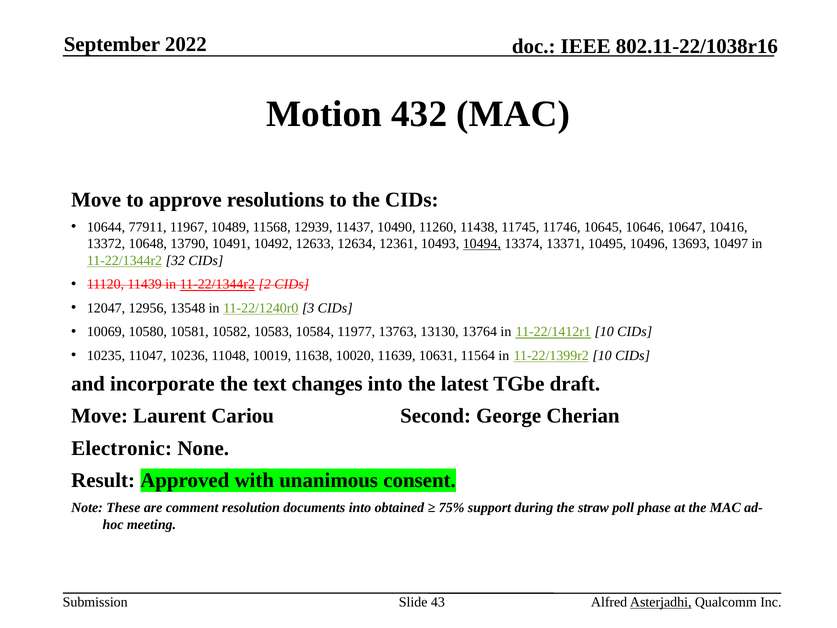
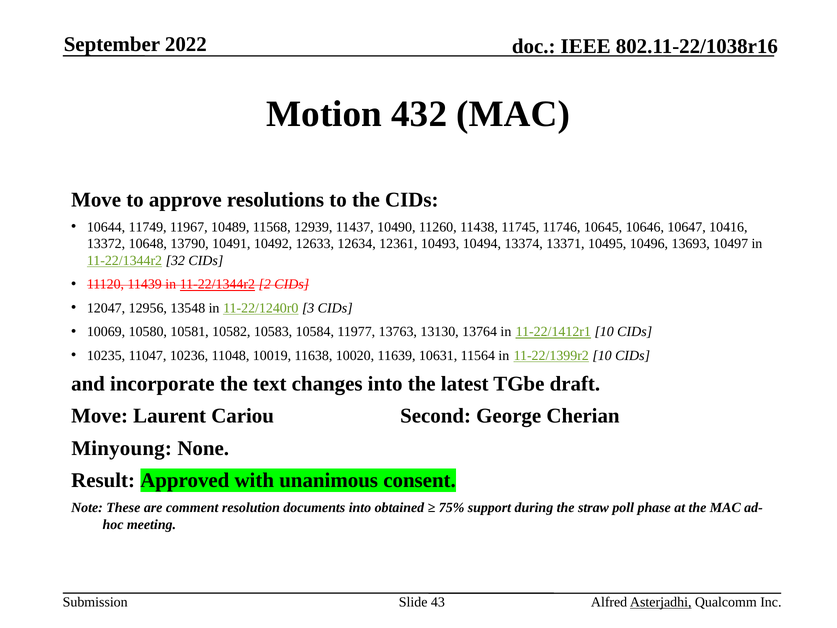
77911: 77911 -> 11749 (148, 227)
10494 underline: present -> none (482, 244)
Electronic: Electronic -> Minyoung (122, 448)
